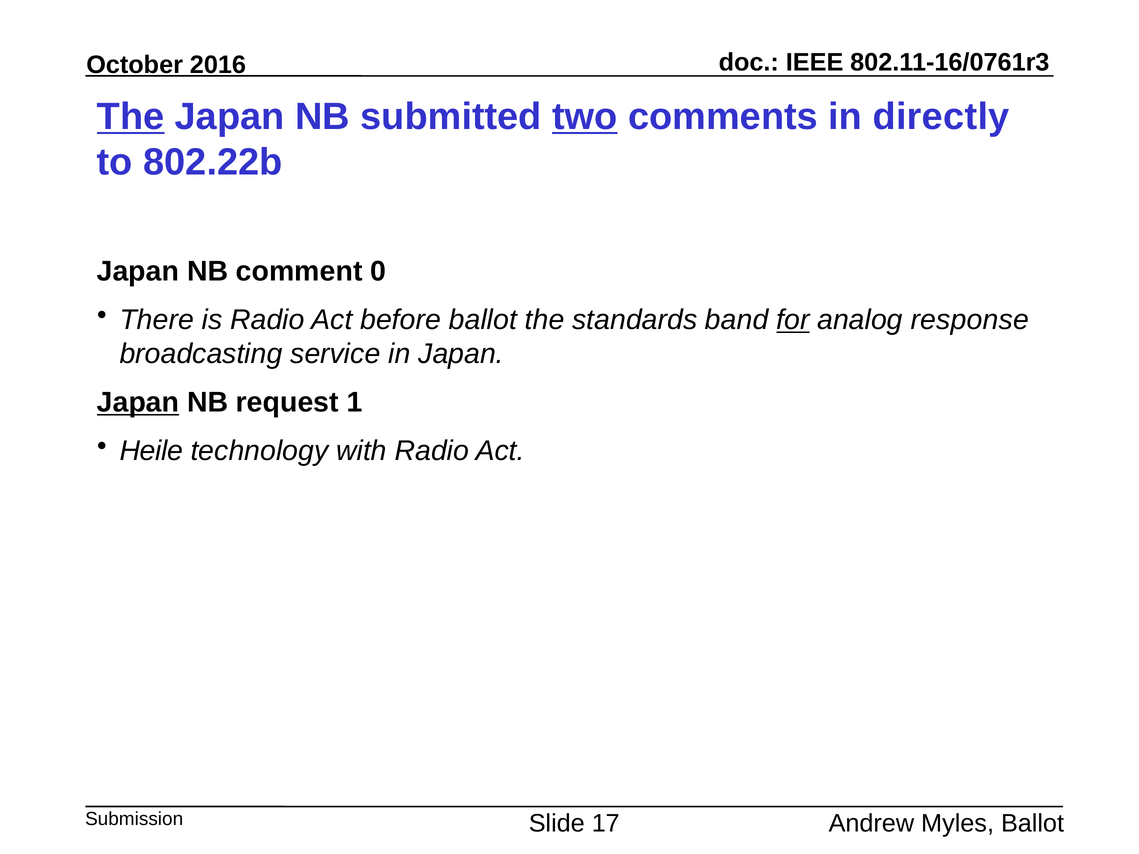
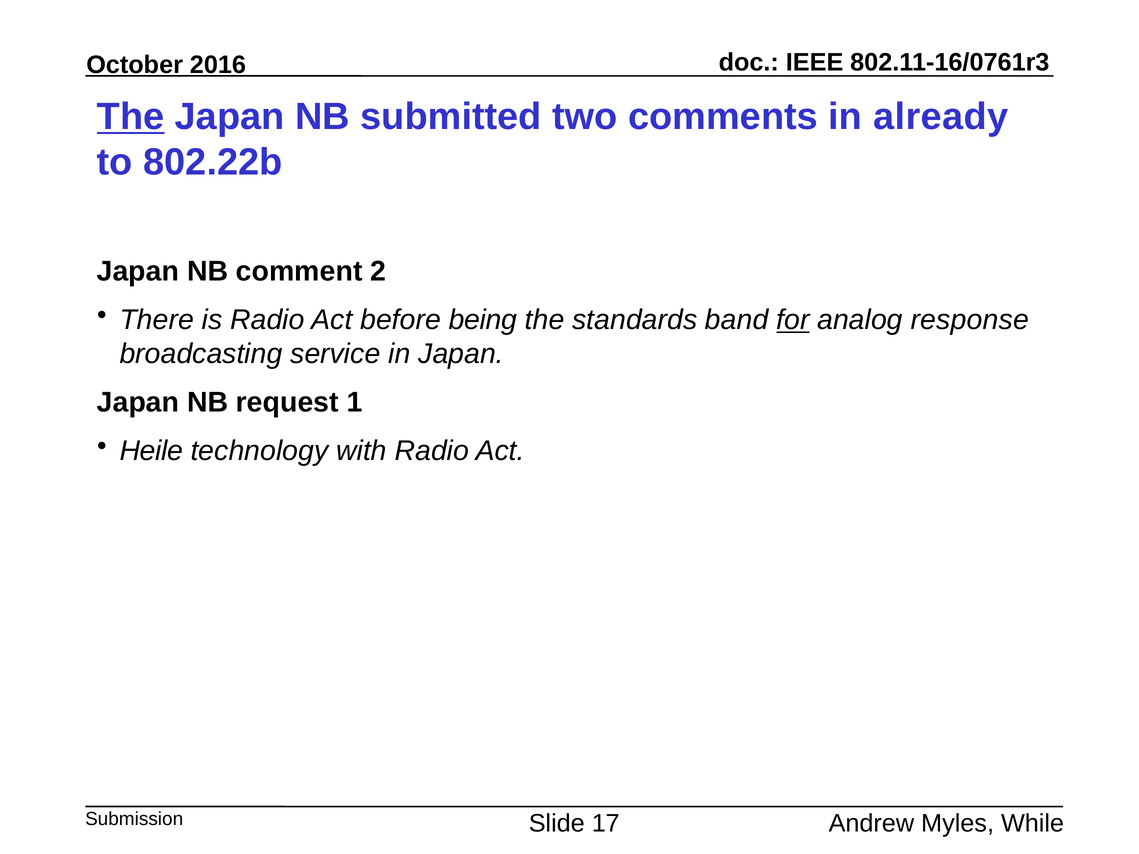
two underline: present -> none (585, 117)
directly: directly -> already (941, 117)
0: 0 -> 2 (378, 272)
before ballot: ballot -> being (483, 320)
Japan underline: present -> none (138, 403)
Myles Ballot: Ballot -> While (1033, 824)
